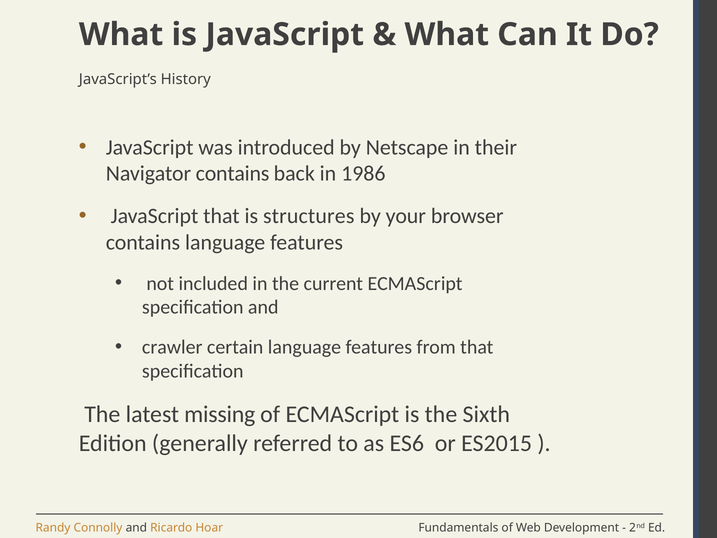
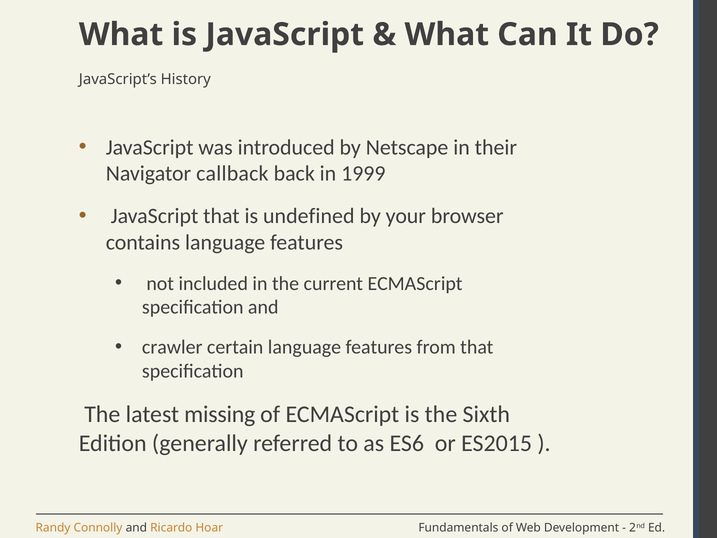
Navigator contains: contains -> callback (232, 174)
1986: 1986 -> 1999 (363, 174)
structures: structures -> undefined (309, 216)
